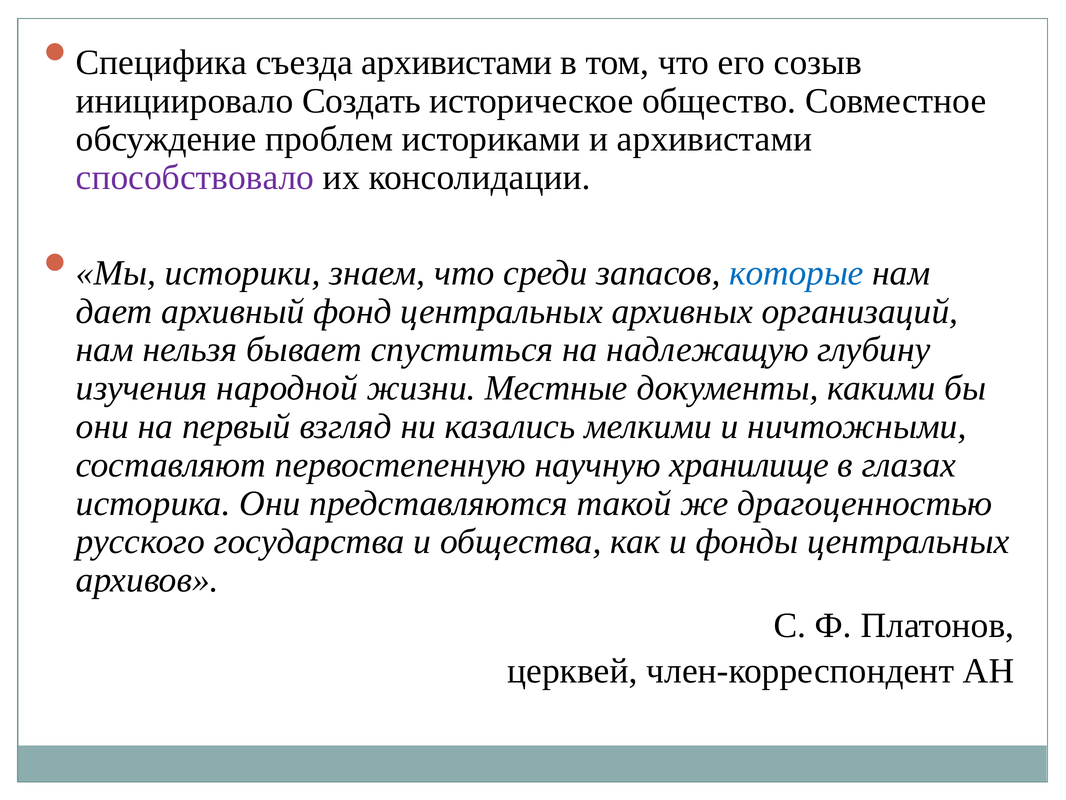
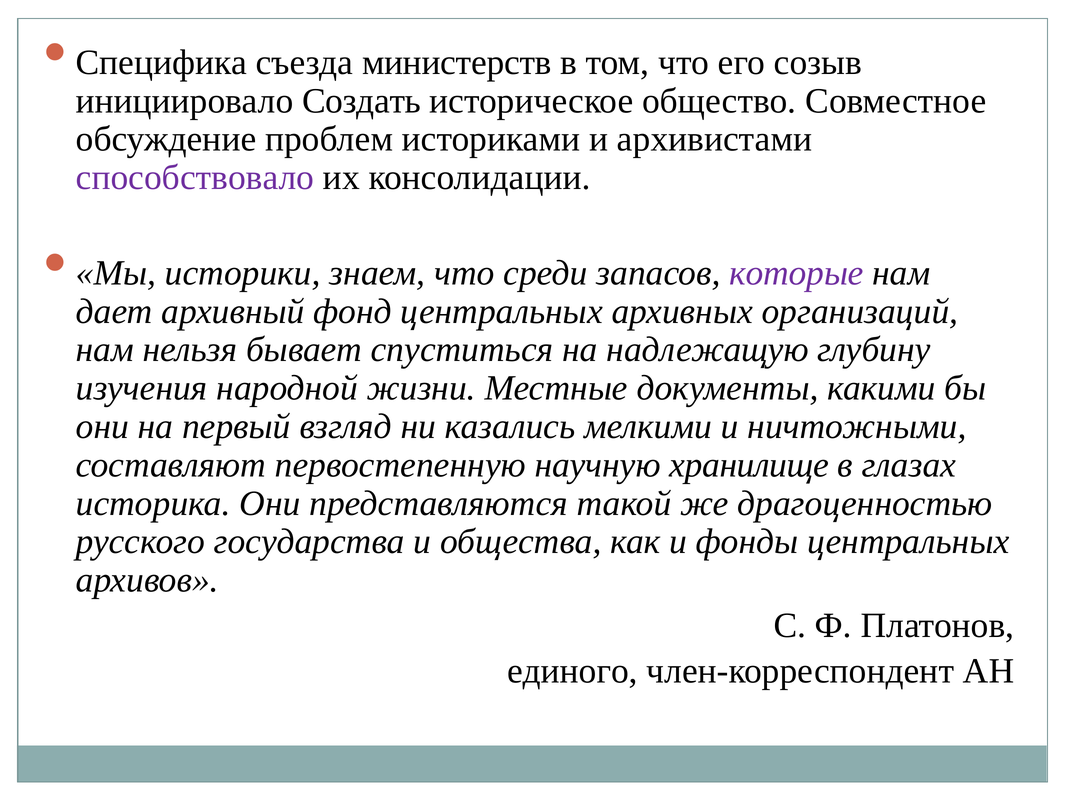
съезда архивистами: архивистами -> министерств (457, 62)
которые colour: blue -> purple (796, 273)
церквей: церквей -> единого (572, 671)
